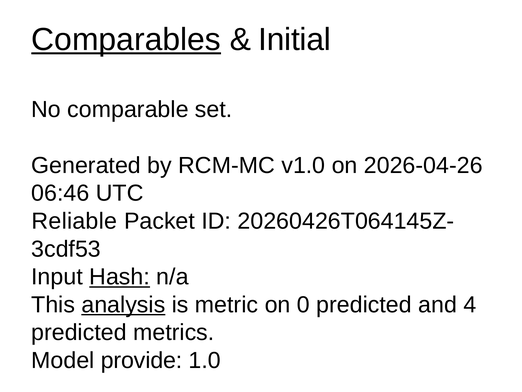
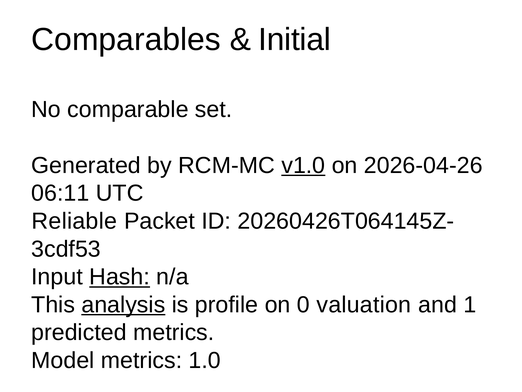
Comparables underline: present -> none (126, 40)
v1.0 underline: none -> present (303, 165)
06:46: 06:46 -> 06:11 (60, 193)
metric: metric -> profile (227, 304)
0 predicted: predicted -> valuation (364, 304)
4: 4 -> 1 (470, 304)
Model provide: provide -> metrics (142, 360)
